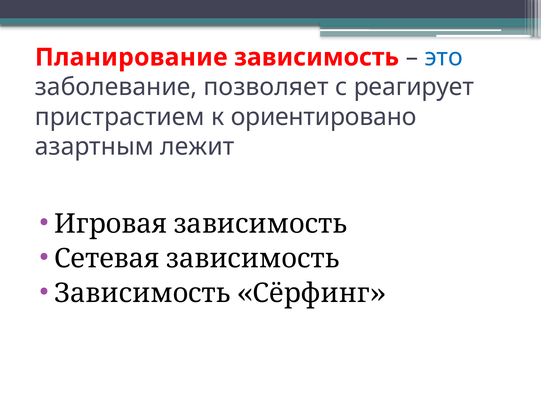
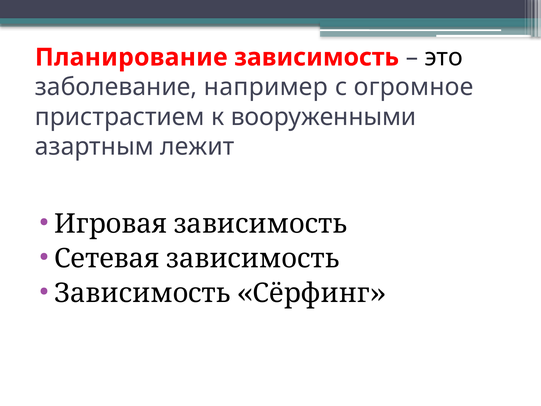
это colour: blue -> black (444, 57)
позволяет: позволяет -> например (266, 87)
реагирует: реагирует -> огромное (414, 87)
ориентировано: ориентировано -> вооруженными (324, 117)
